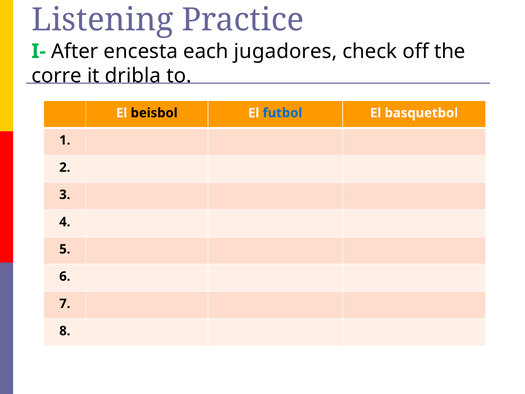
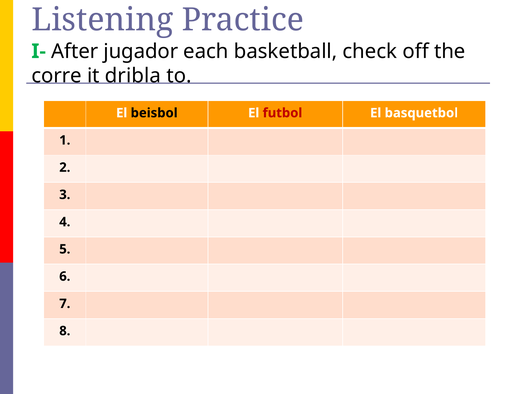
encesta: encesta -> jugador (141, 51)
jugadores: jugadores -> basketball (286, 51)
futbol colour: blue -> red (282, 113)
